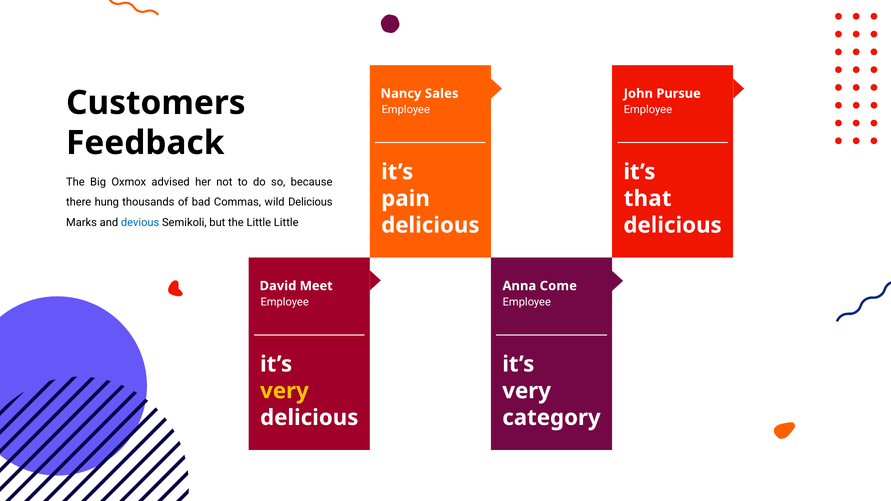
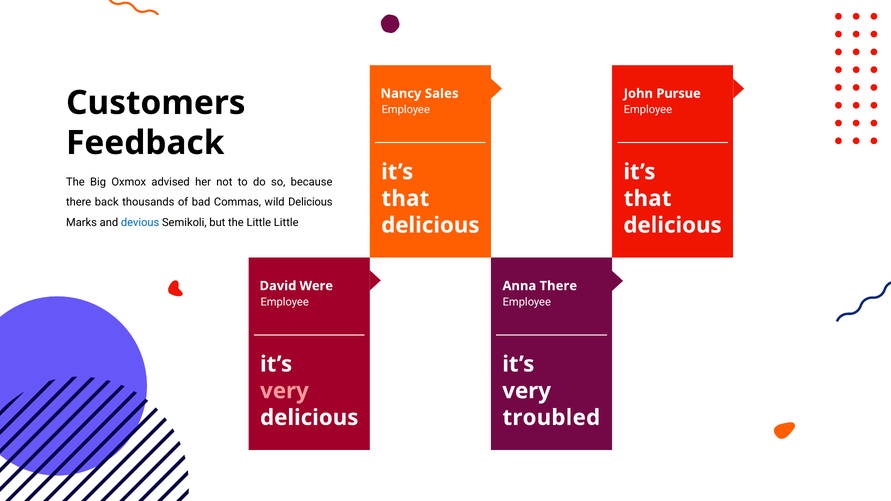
pain: pain -> that (405, 199)
hung: hung -> back (107, 202)
Meet: Meet -> Were (316, 286)
Anna Come: Come -> There (558, 286)
very colour: yellow -> pink (284, 391)
category: category -> troubled (551, 418)
